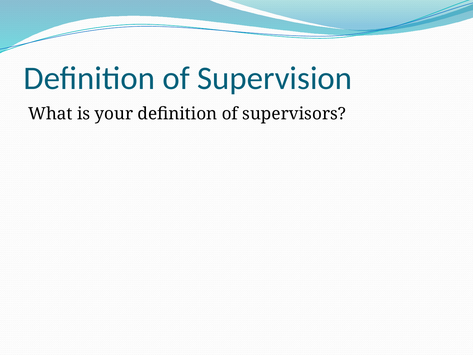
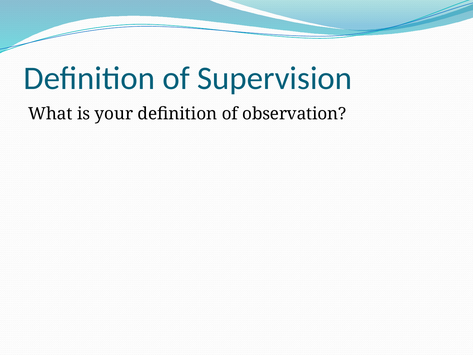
supervisors: supervisors -> observation (294, 114)
